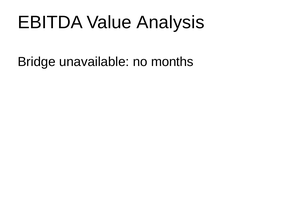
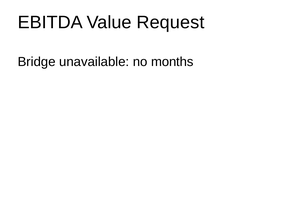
Analysis: Analysis -> Request (170, 22)
